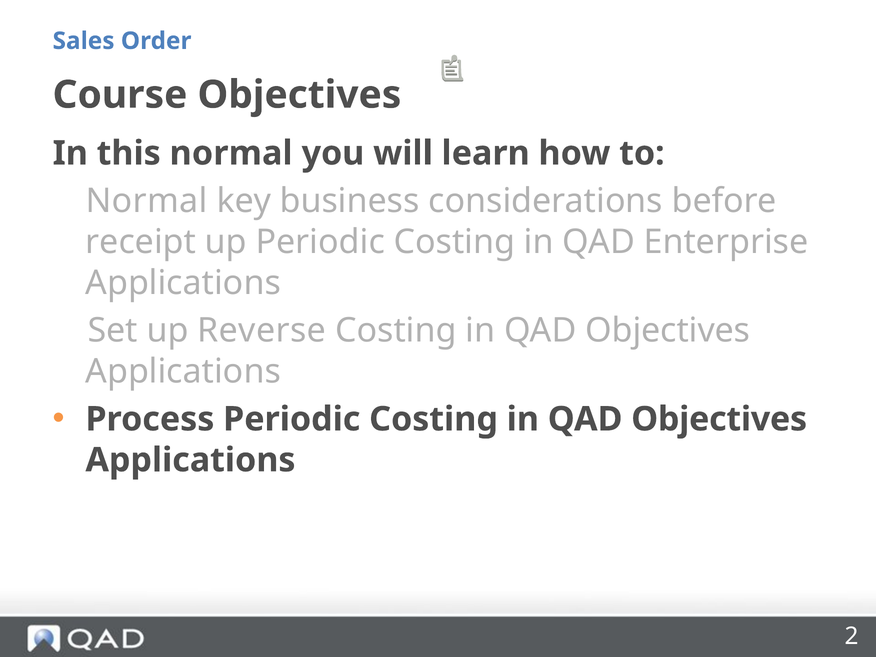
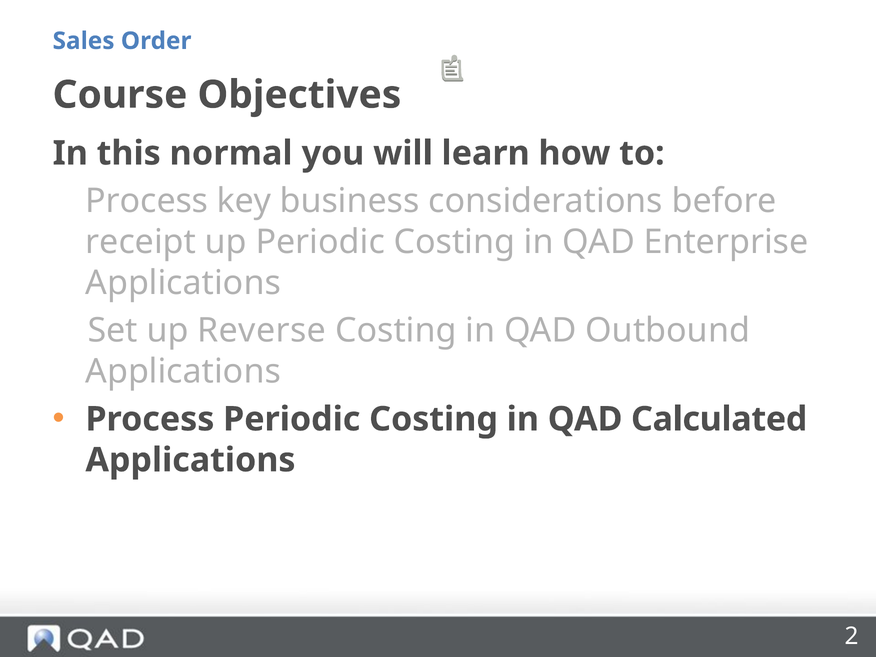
Normal: Normal -> Process (147, 201)
Objectives: Objectives -> Outbound (668, 331)
Objectives: Objectives -> Calculated (719, 419)
